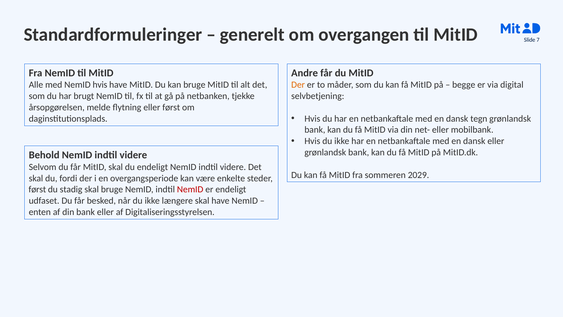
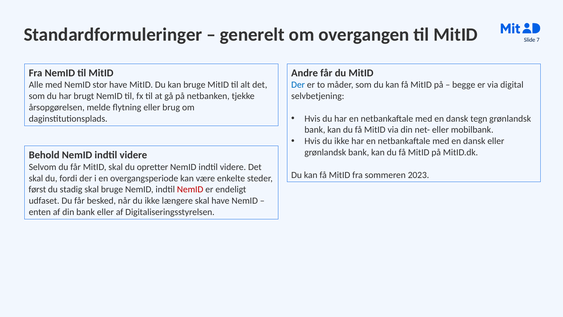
Der colour: orange -> blue (298, 85)
NemID hvis: hvis -> stor (100, 85)
eller først: først -> brug (171, 107)
du endeligt: endeligt -> opretter (153, 167)
2029: 2029 -> 2023 (418, 175)
